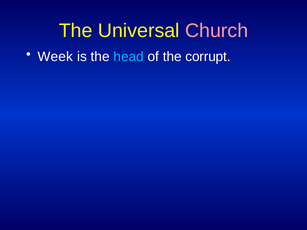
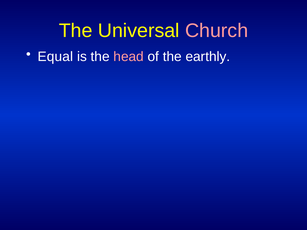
Week: Week -> Equal (55, 57)
head colour: light blue -> pink (129, 57)
corrupt: corrupt -> earthly (208, 57)
